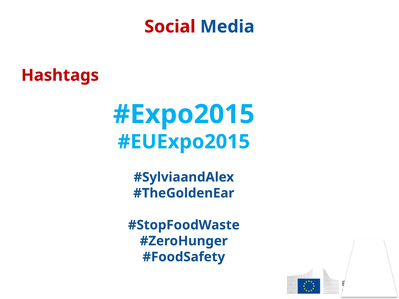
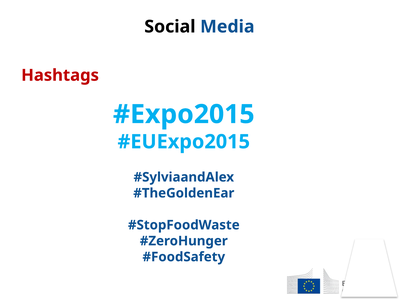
Social colour: red -> black (170, 27)
